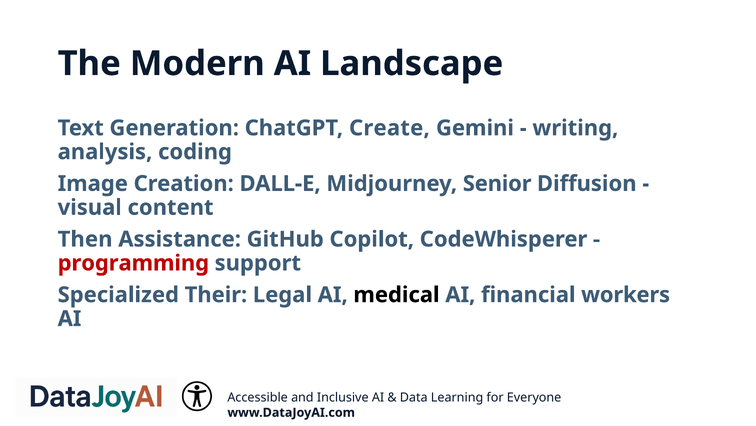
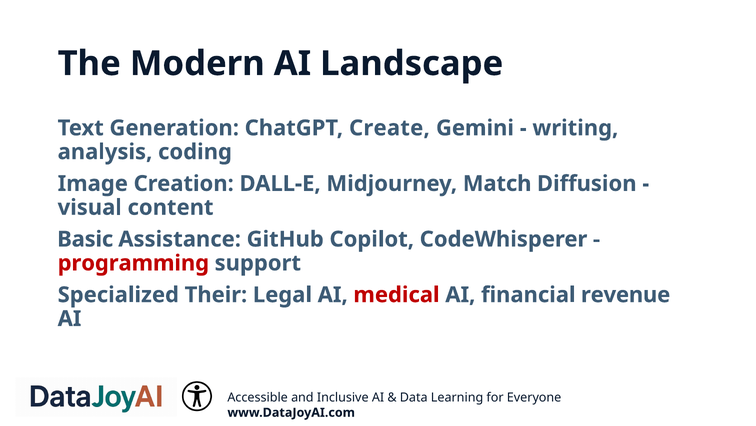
Senior: Senior -> Match (497, 183)
Then: Then -> Basic (85, 239)
medical colour: black -> red (396, 294)
workers: workers -> revenue (626, 294)
